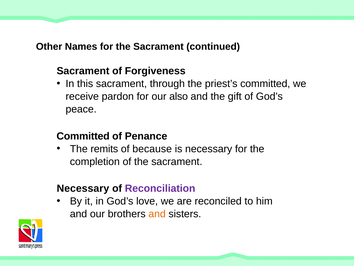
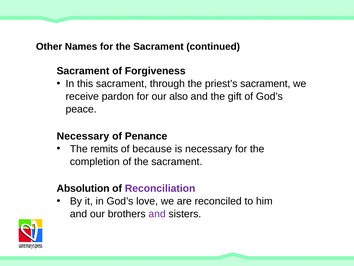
priest’s committed: committed -> sacrament (265, 84)
Committed: Committed -> Necessary (83, 136)
Necessary: Necessary -> Absolution (83, 188)
and colour: orange -> purple (157, 214)
